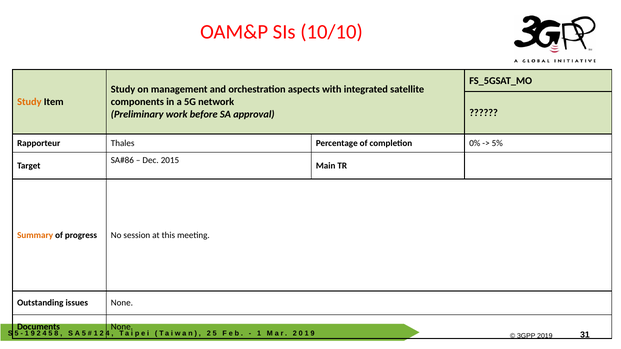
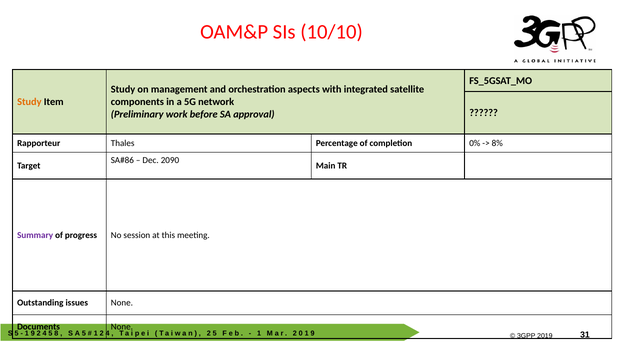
5%: 5% -> 8% (497, 143)
2015: 2015 -> 2090 (170, 160)
Summary colour: orange -> purple (35, 235)
